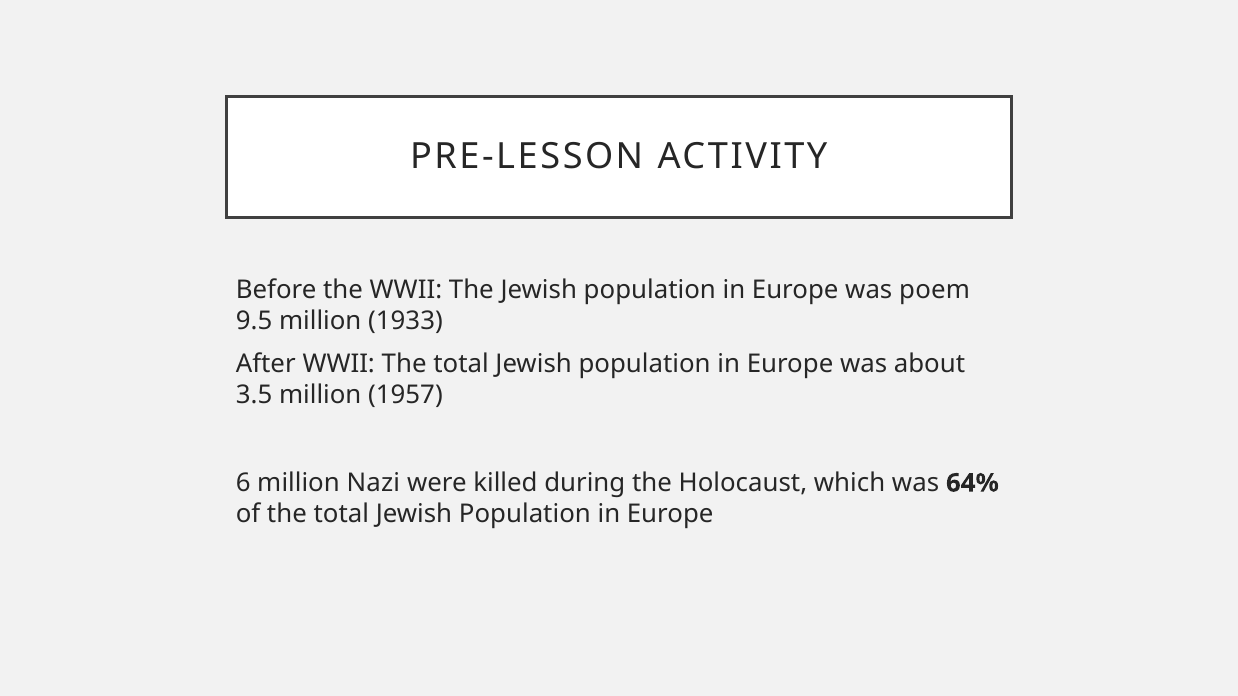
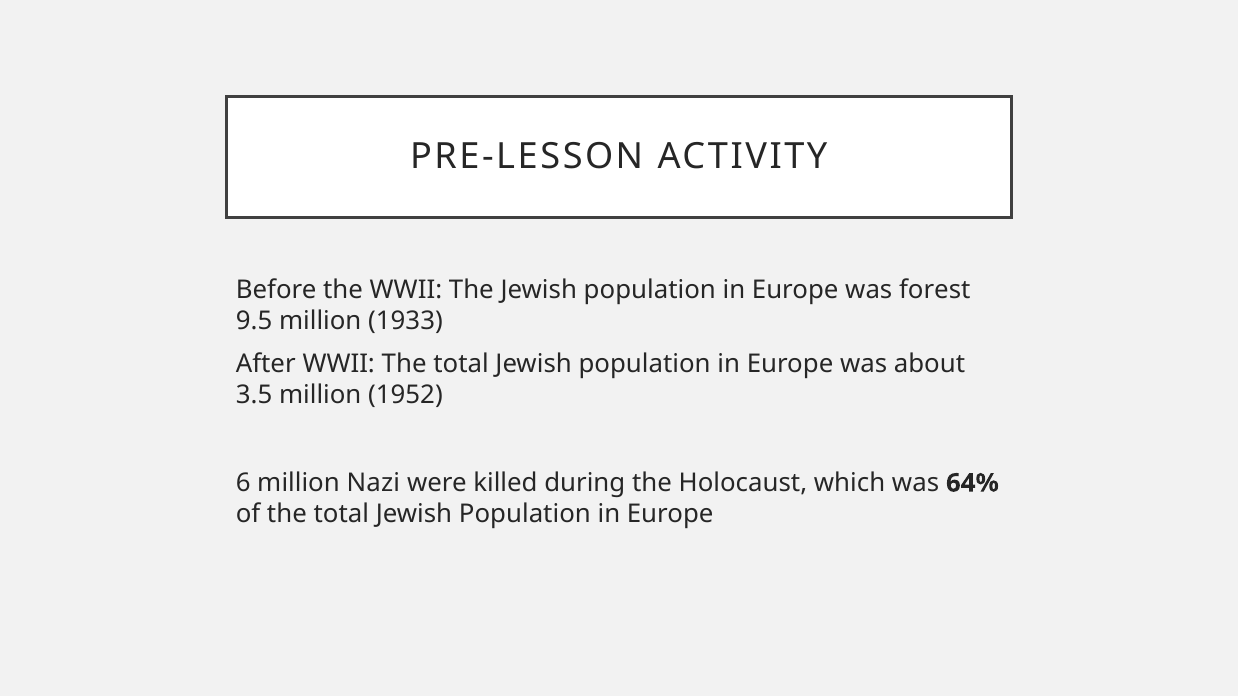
poem: poem -> forest (935, 290)
1957: 1957 -> 1952 (405, 396)
